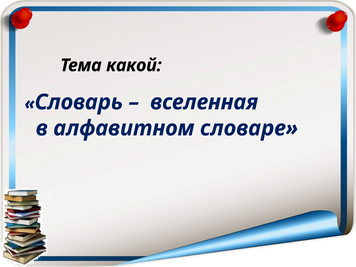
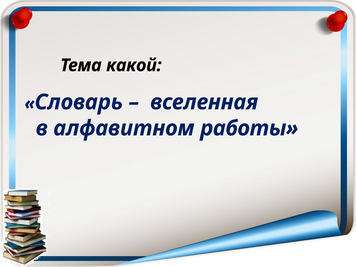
словаре: словаре -> работы (249, 128)
